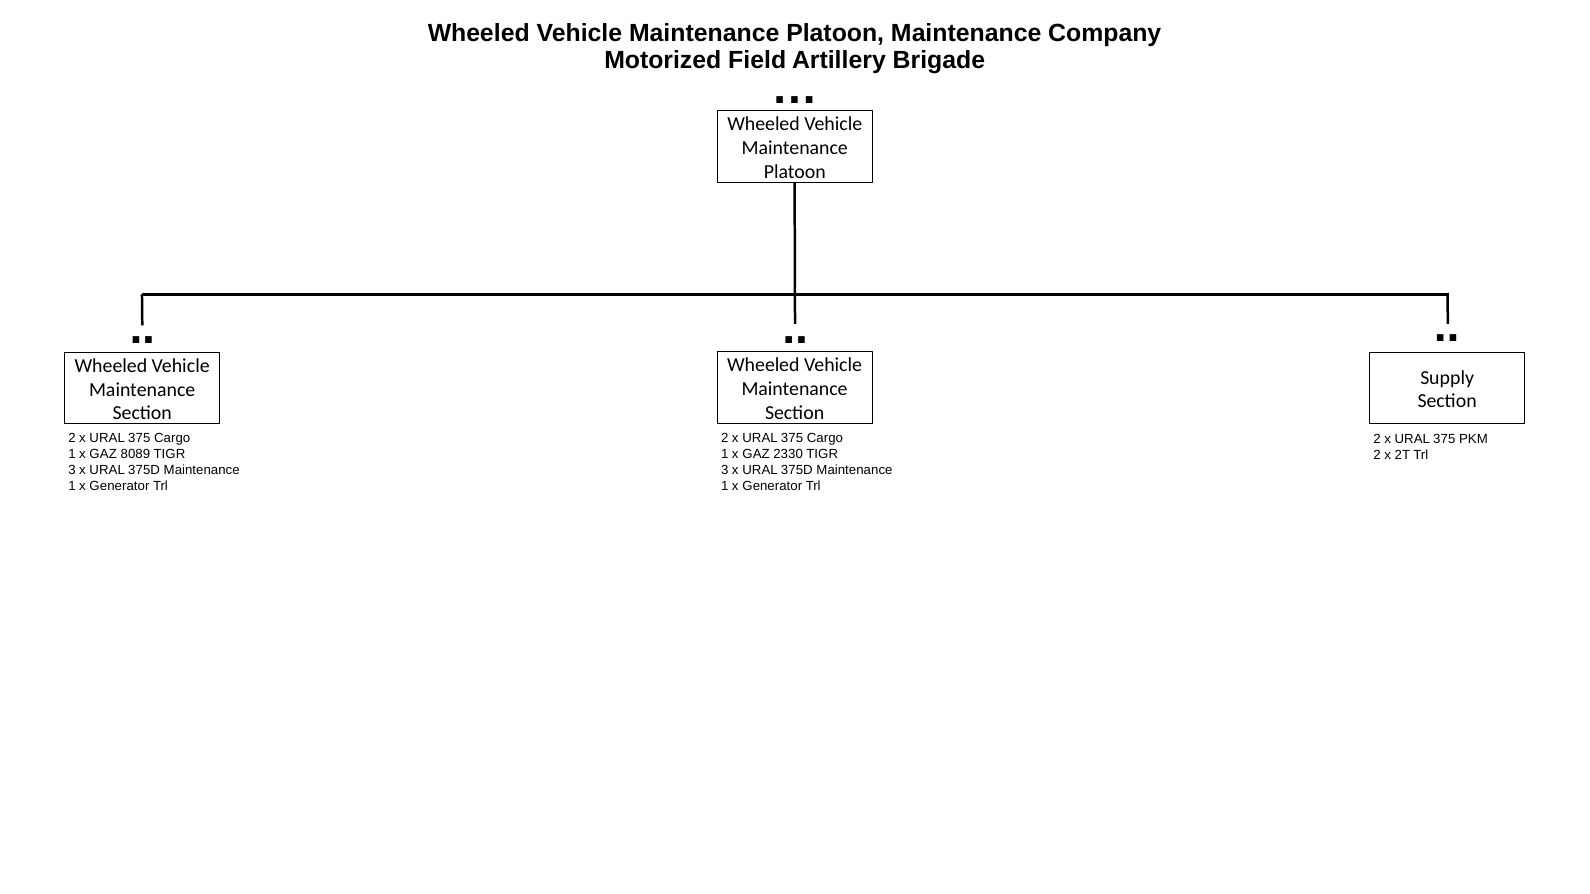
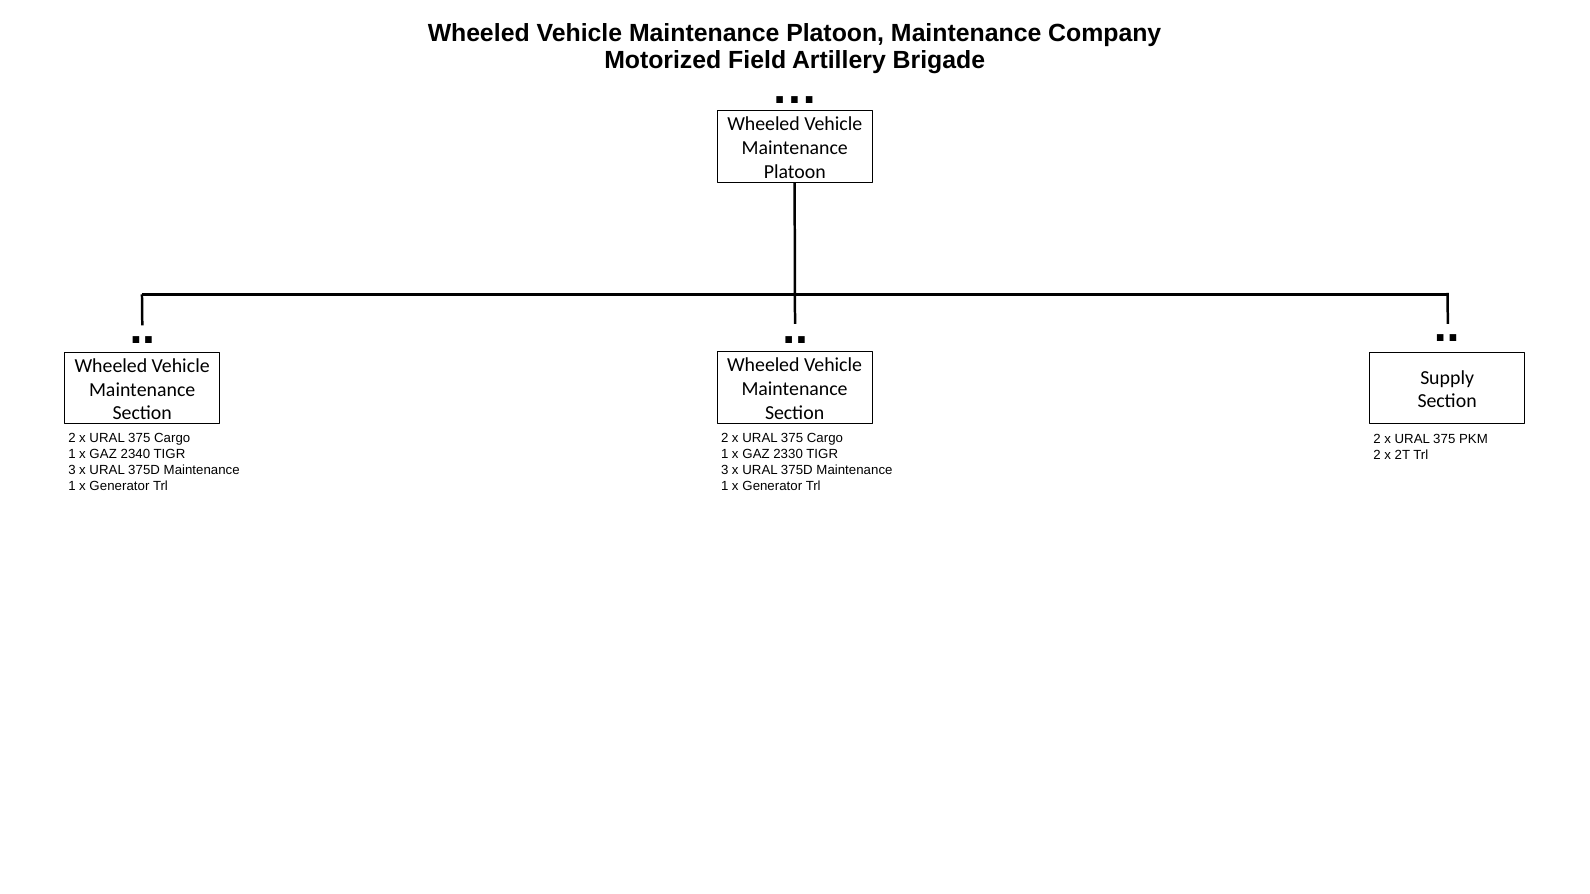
8089: 8089 -> 2340 (135, 454)
